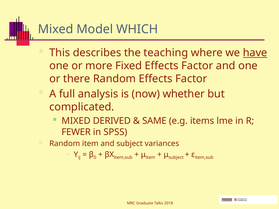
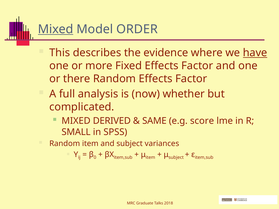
Mixed underline: none -> present (56, 29)
WHICH: WHICH -> ORDER (137, 29)
teaching: teaching -> evidence (166, 53)
items: items -> score (202, 121)
FEWER: FEWER -> SMALL (76, 132)
